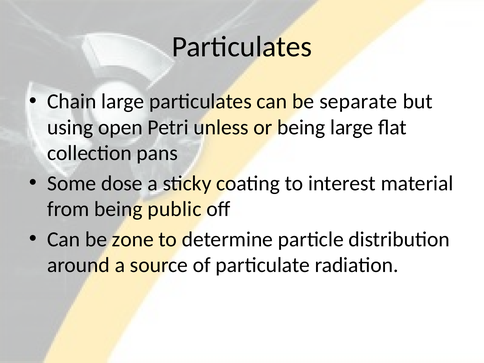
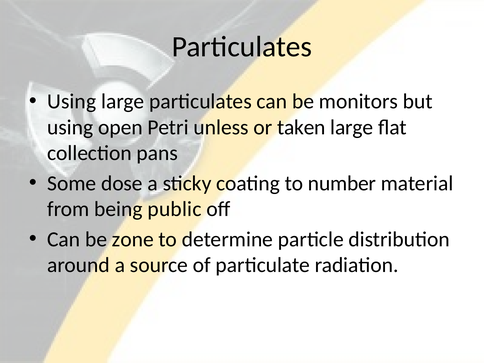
Chain: Chain -> Using (72, 102)
separate: separate -> monitors (358, 102)
or being: being -> taken (301, 127)
interest: interest -> number (342, 183)
